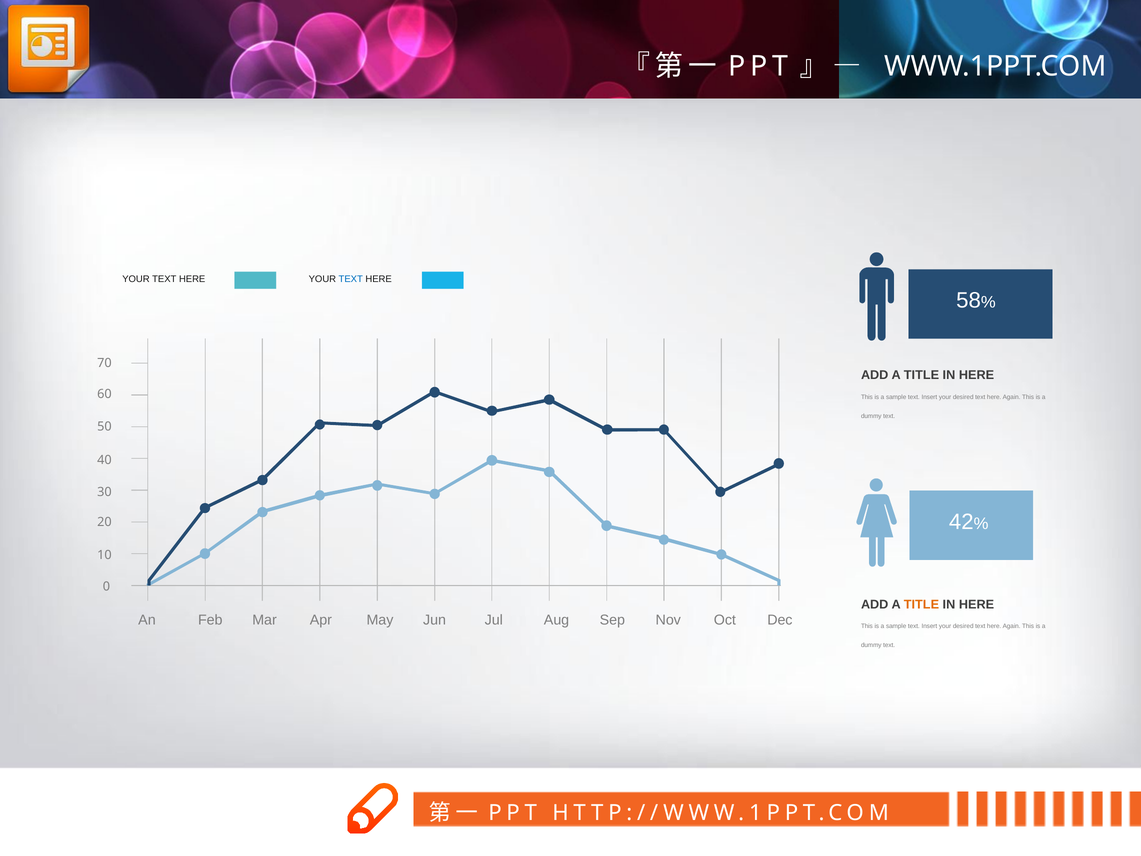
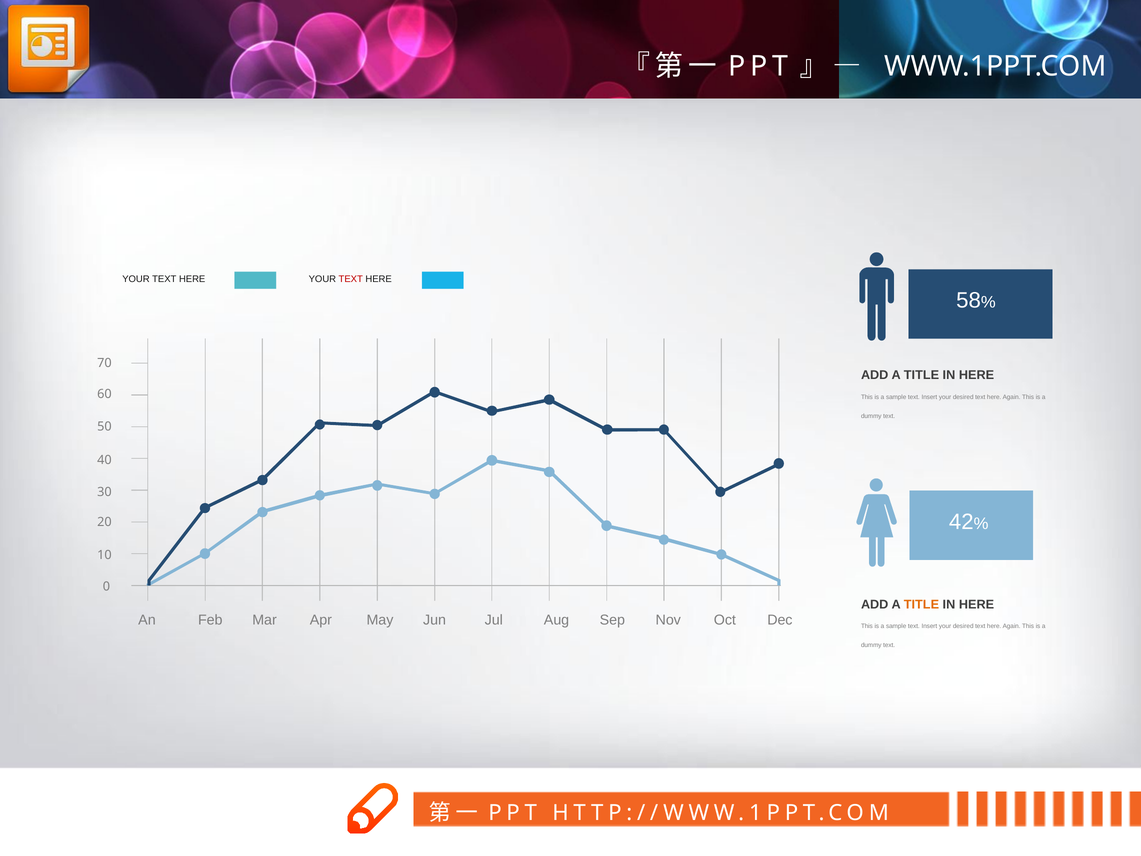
TEXT colour: blue -> red (351, 279)
